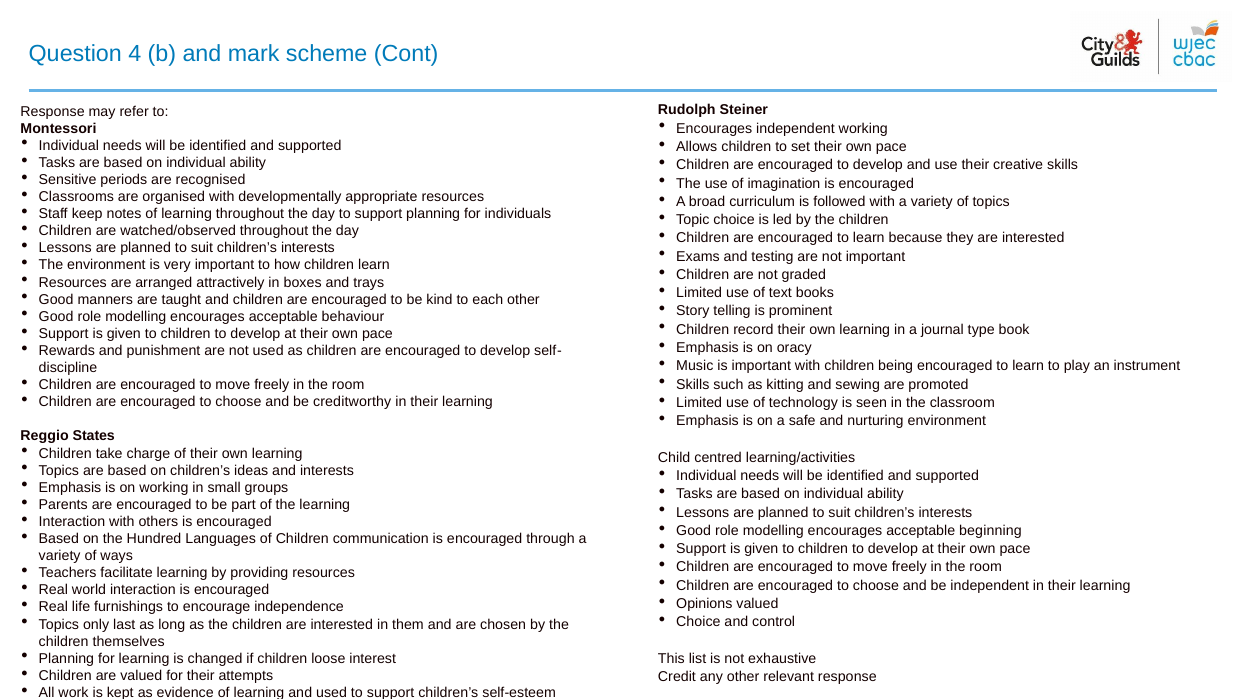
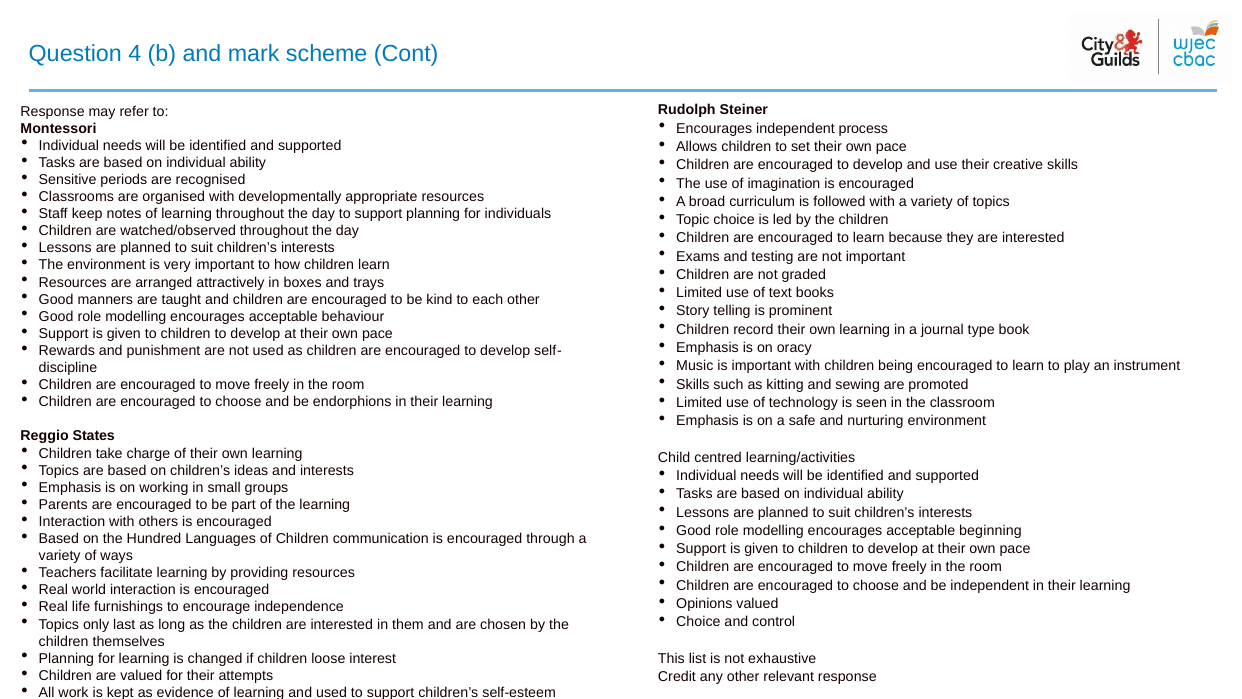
independent working: working -> process (863, 129)
creditworthy: creditworthy -> endorphions (352, 402)
